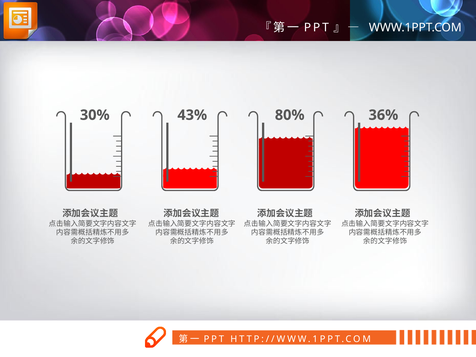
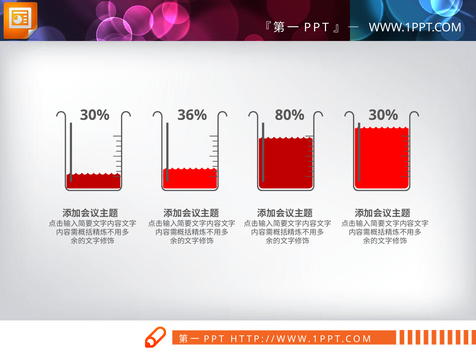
43%: 43% -> 36% (192, 115)
80% 36%: 36% -> 30% (383, 115)
